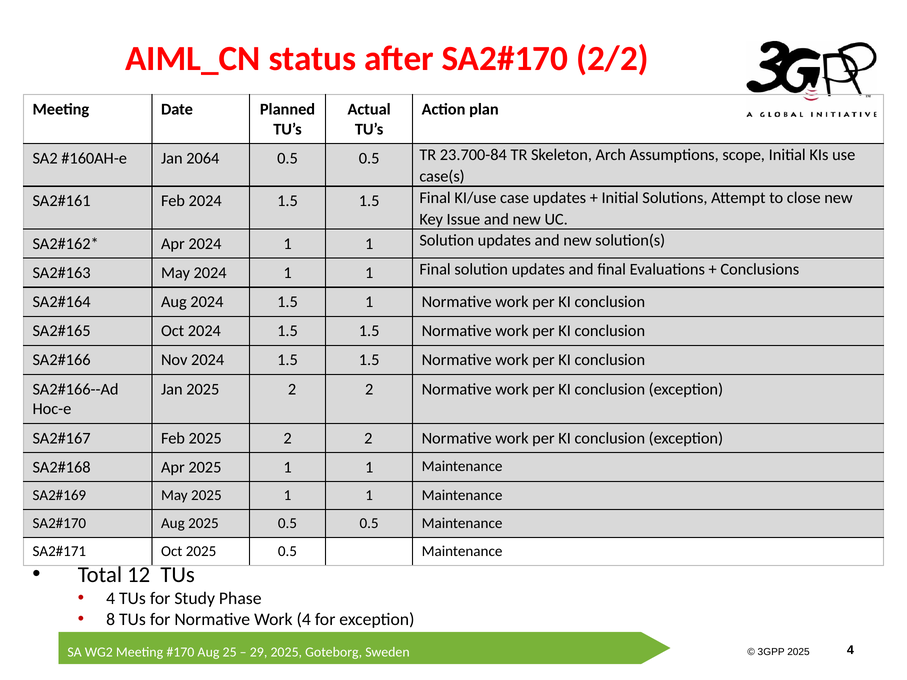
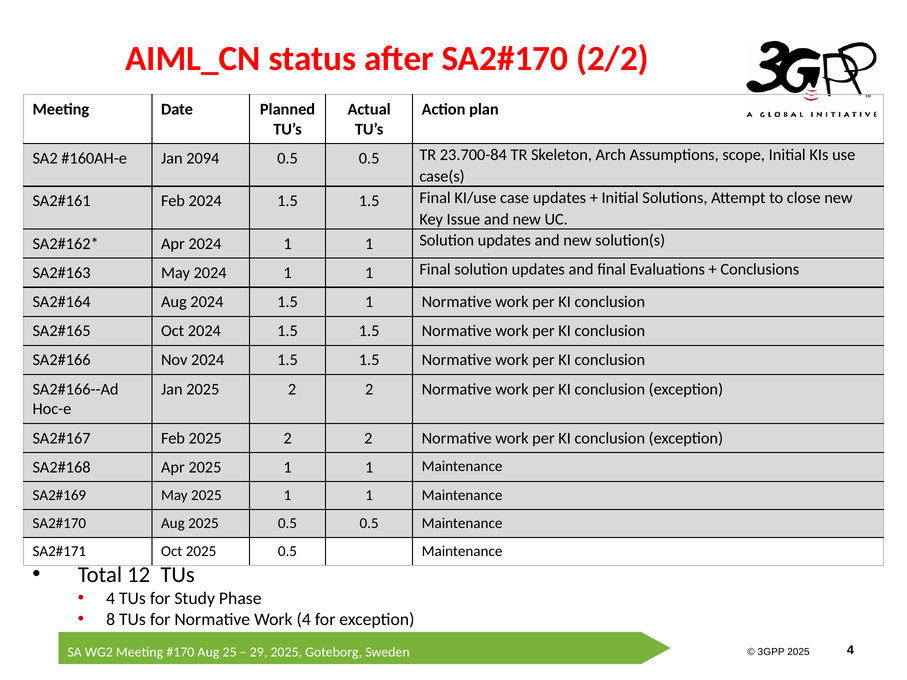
2064: 2064 -> 2094 (203, 158)
